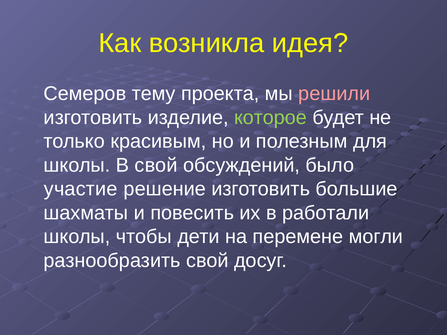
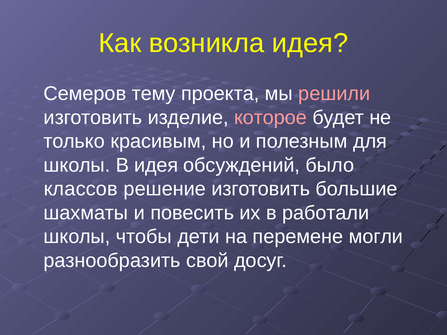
которое colour: light green -> pink (271, 118)
В свой: свой -> идея (156, 165)
участие: участие -> классов (81, 189)
